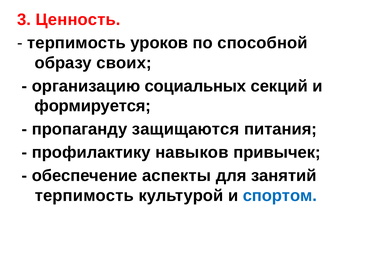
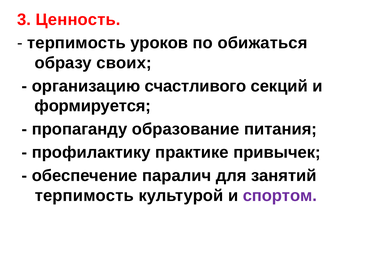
способной: способной -> обижаться (263, 43)
социальных: социальных -> счастливого (195, 86)
защищаются: защищаются -> образование (186, 129)
навыков: навыков -> практике (192, 152)
аспекты: аспекты -> паралич (177, 176)
спортом colour: blue -> purple (280, 195)
